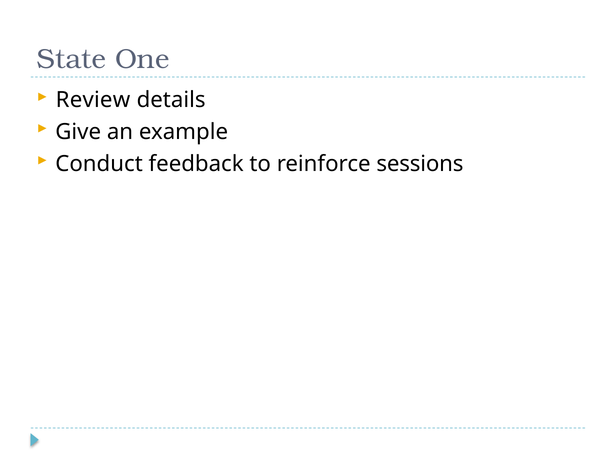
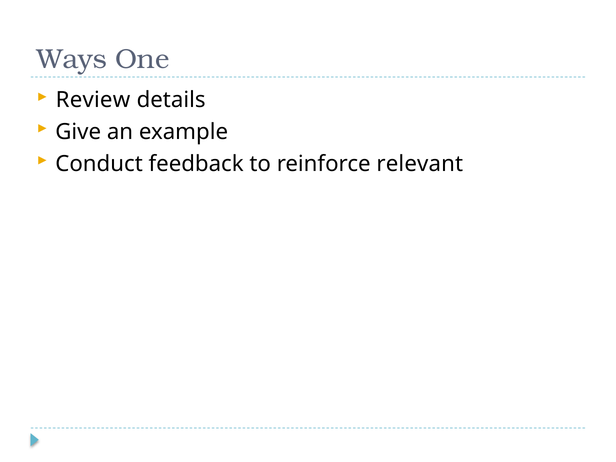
State: State -> Ways (72, 59)
sessions: sessions -> relevant (420, 164)
